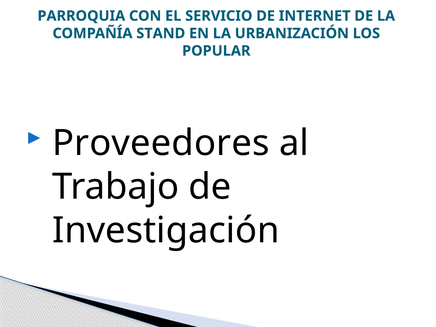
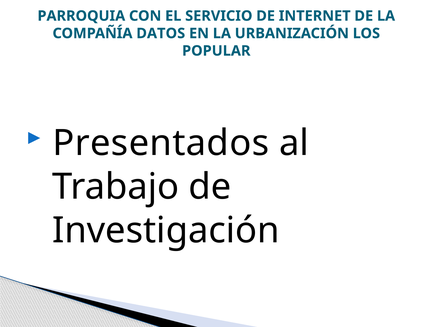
STAND: STAND -> DATOS (161, 33)
Proveedores: Proveedores -> Presentados (161, 143)
